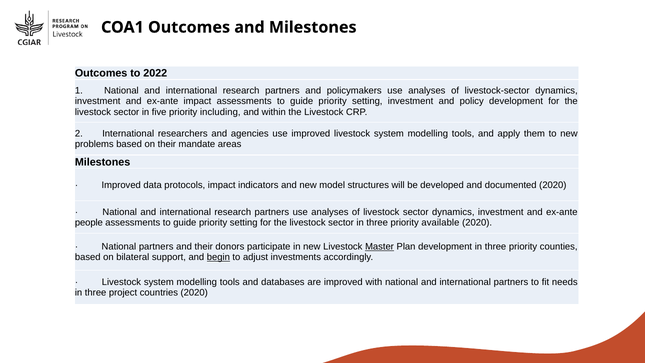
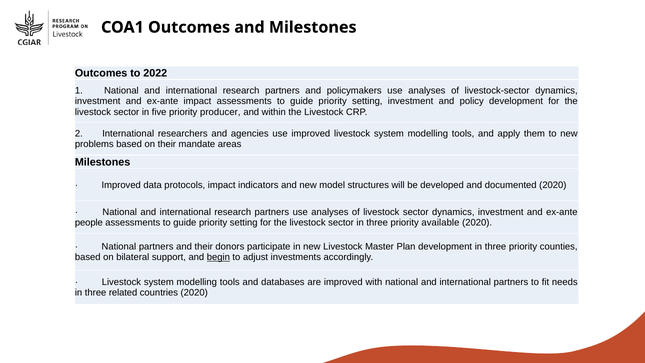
including: including -> producer (220, 112)
Master underline: present -> none (380, 247)
project: project -> related (123, 293)
